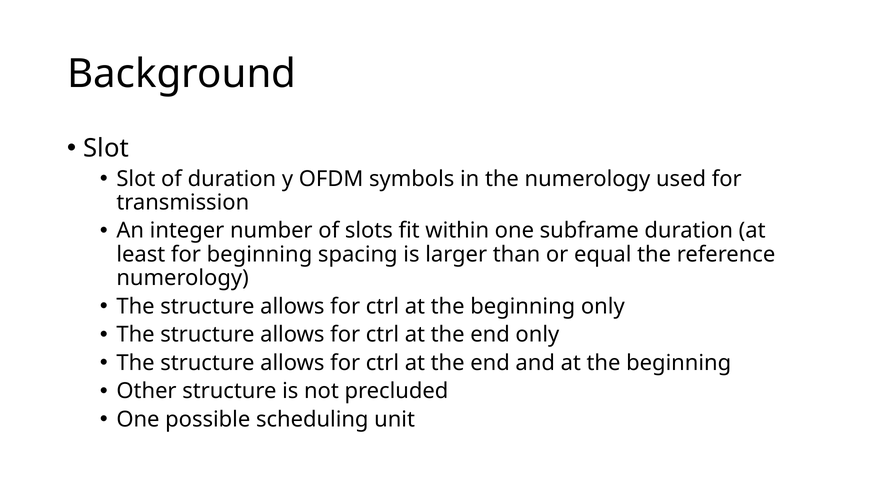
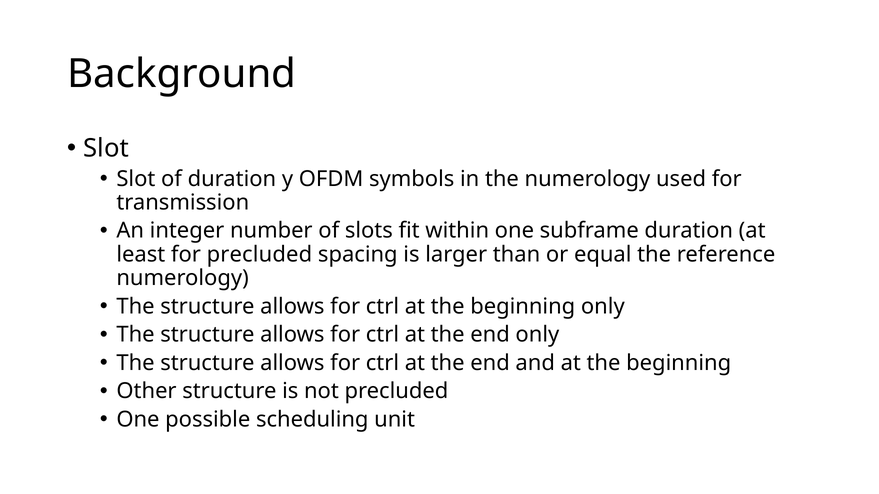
for beginning: beginning -> precluded (259, 255)
